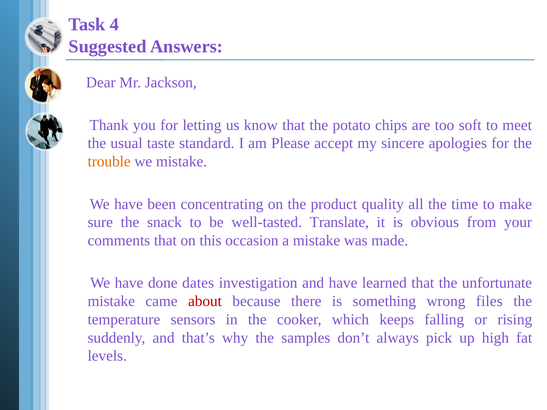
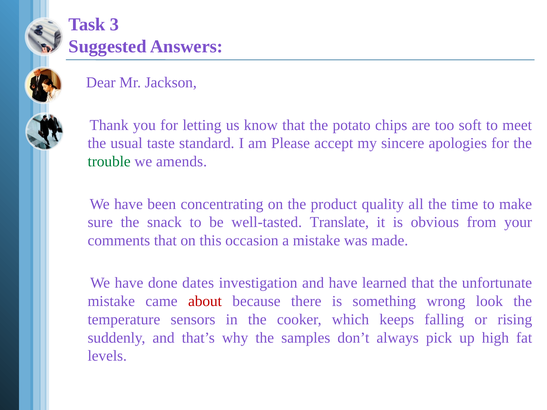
4: 4 -> 3 (115, 24)
trouble colour: orange -> green (109, 162)
we mistake: mistake -> amends (182, 162)
files: files -> look (489, 301)
